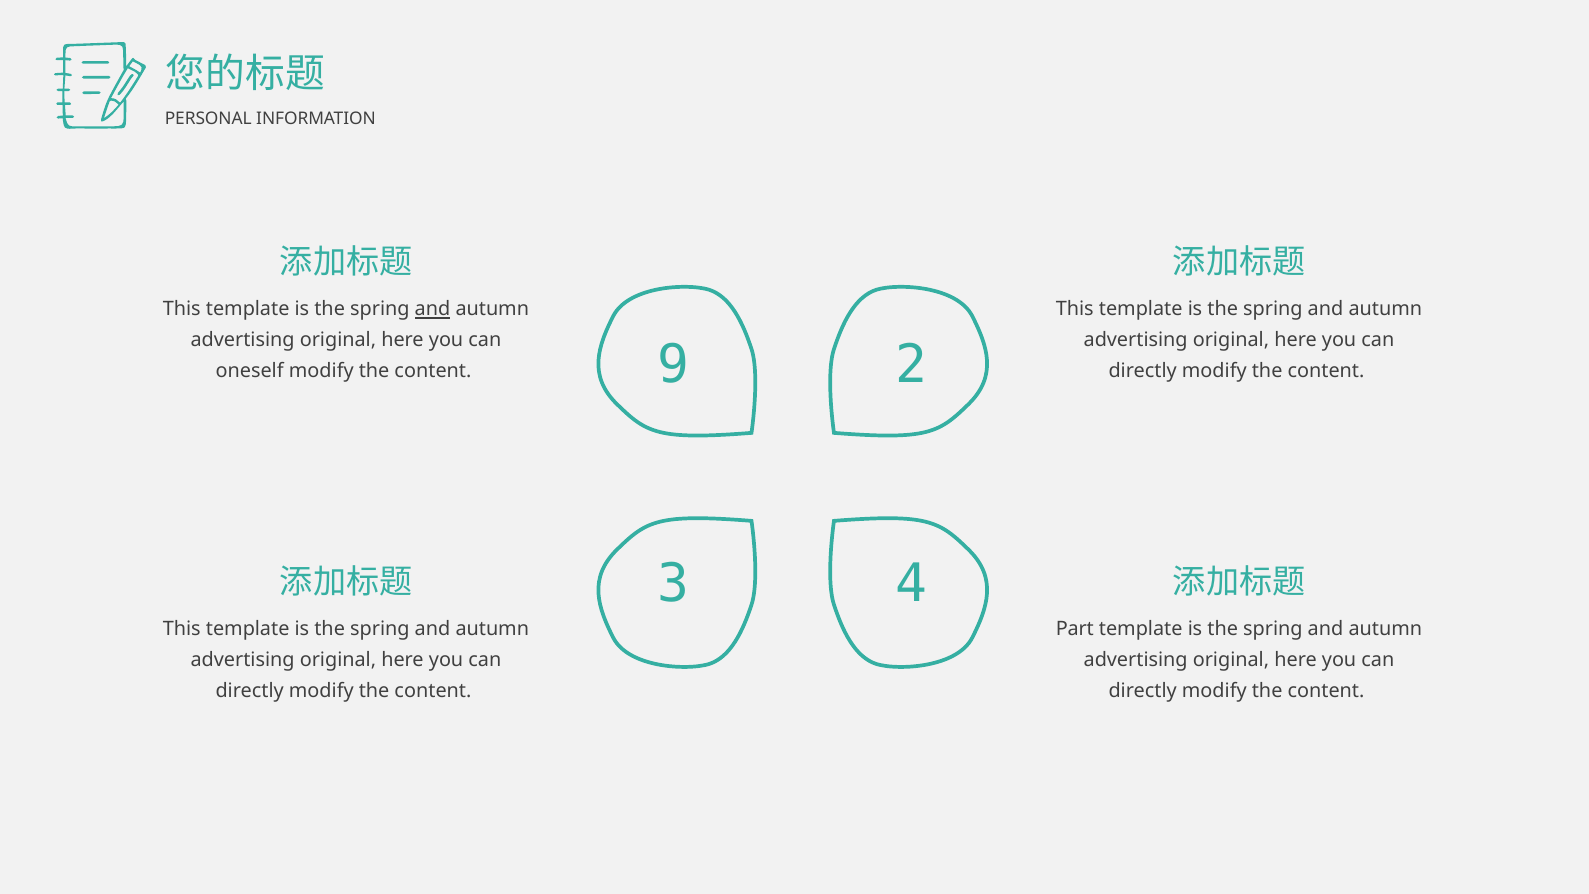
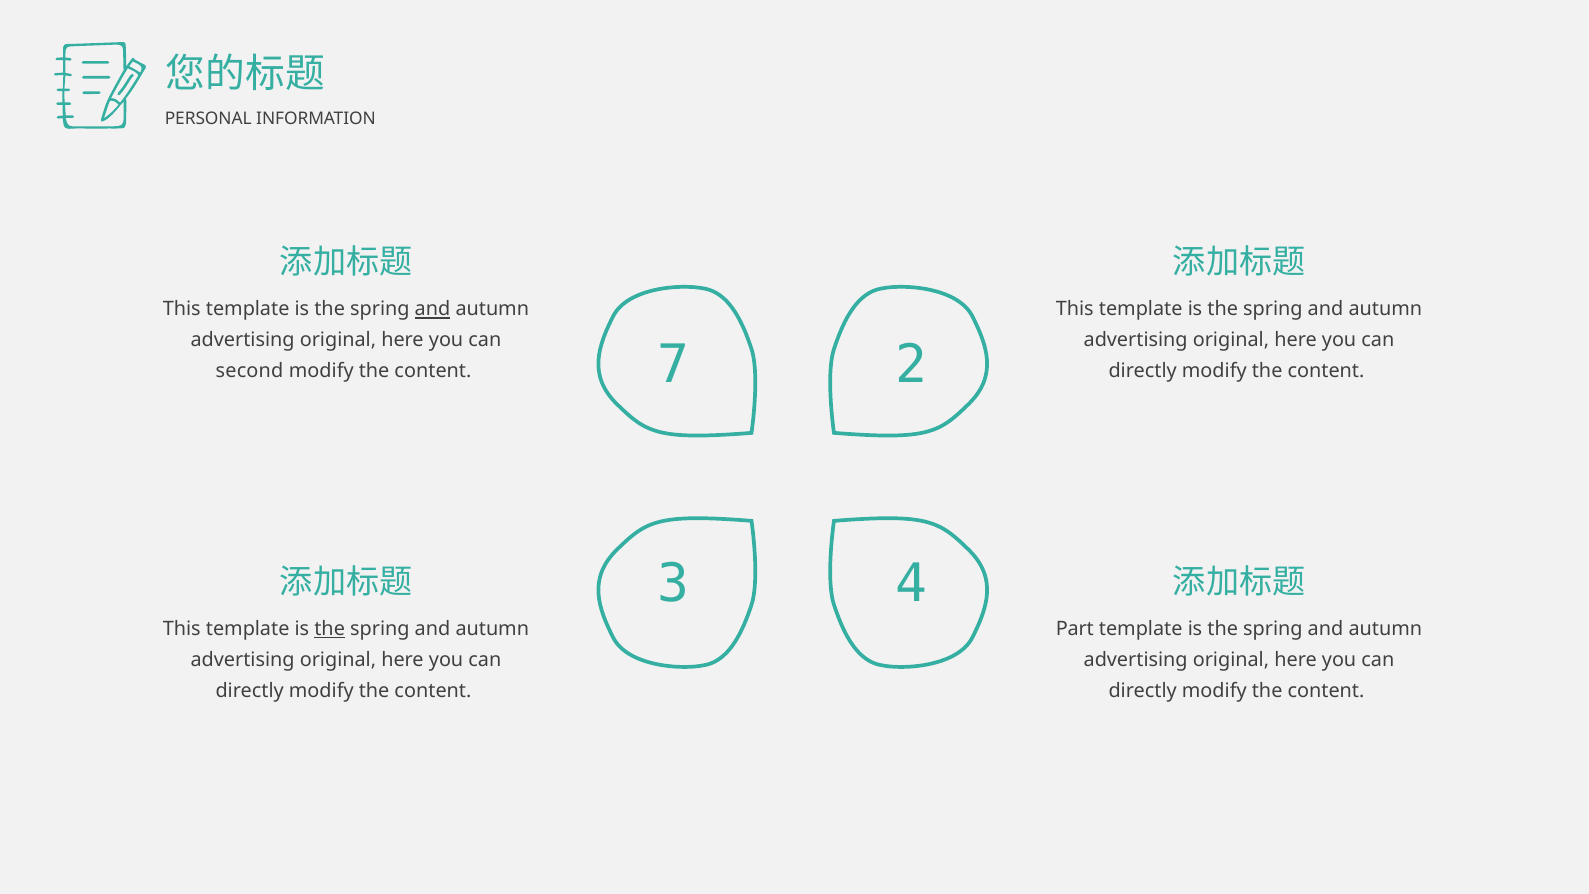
oneself: oneself -> second (250, 371)
9: 9 -> 7 (674, 365)
the underline: none -> present (330, 629)
